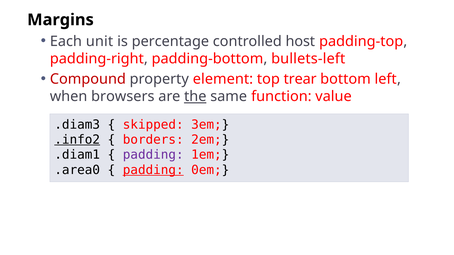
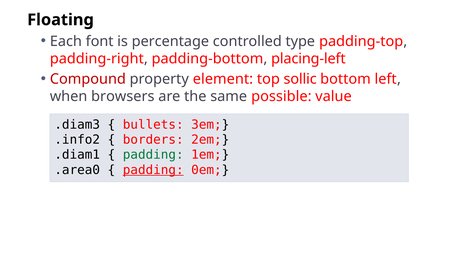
Margins: Margins -> Floating (60, 20)
unit: unit -> font (100, 41)
host: host -> type (300, 41)
bullets-left: bullets-left -> placing-left (308, 59)
trear: trear -> sollic (300, 79)
the underline: present -> none (195, 97)
function: function -> possible (281, 97)
skipped: skipped -> bullets (153, 125)
.info2 underline: present -> none (77, 140)
padding colour: purple -> green (153, 155)
